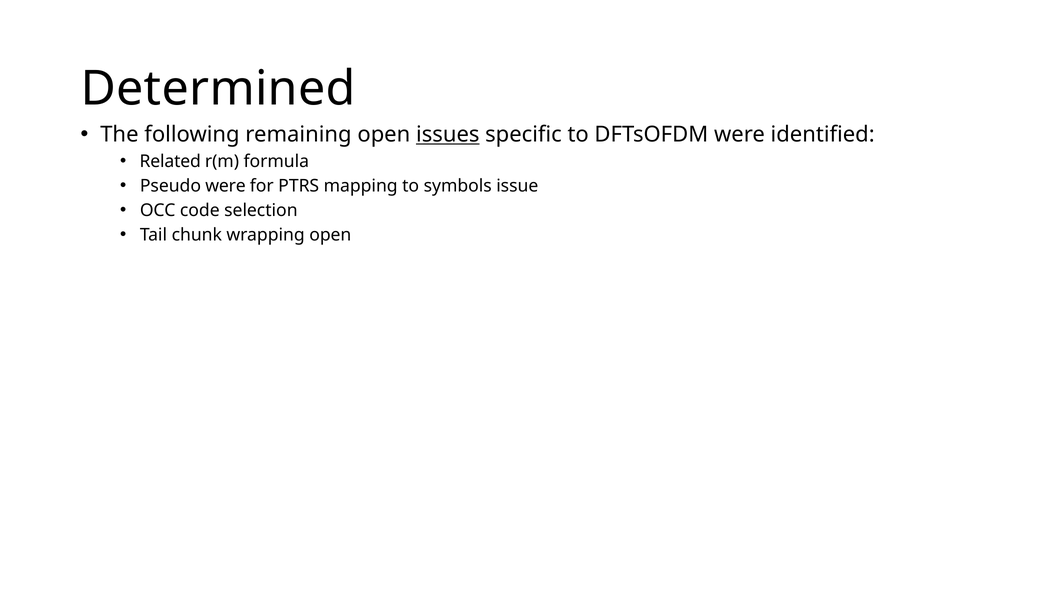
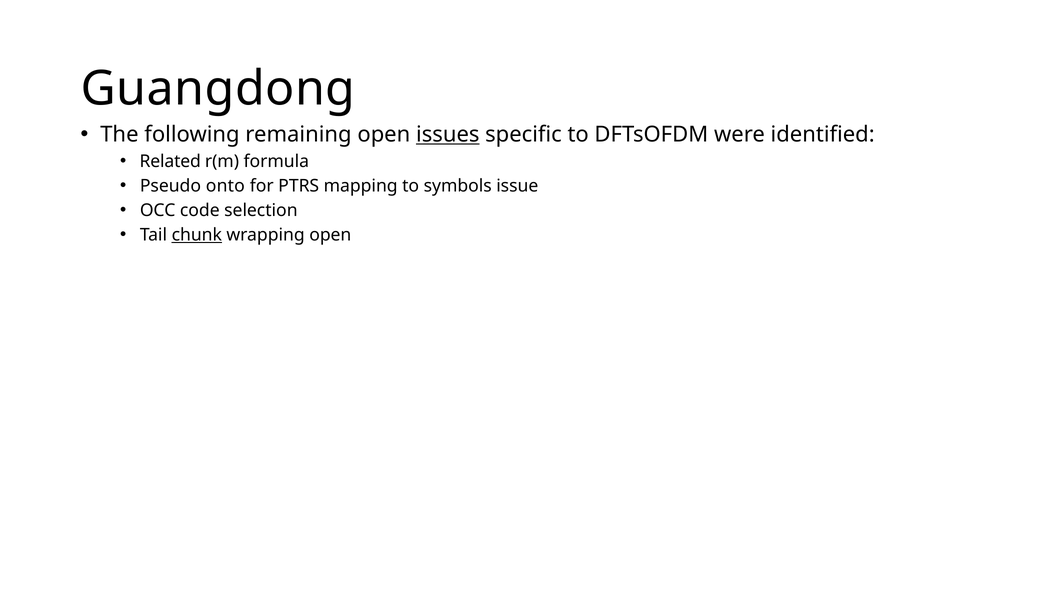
Determined: Determined -> Guangdong (218, 89)
Pseudo were: were -> onto (225, 186)
chunk underline: none -> present (197, 235)
